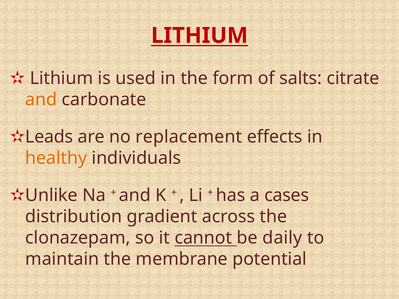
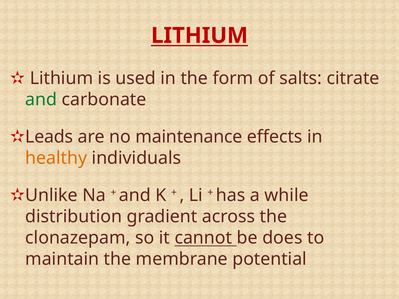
and colour: orange -> green (41, 100)
replacement: replacement -> maintenance (189, 137)
cases: cases -> while (287, 195)
daily: daily -> does (282, 238)
